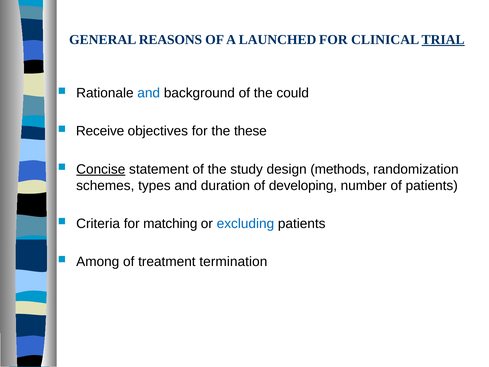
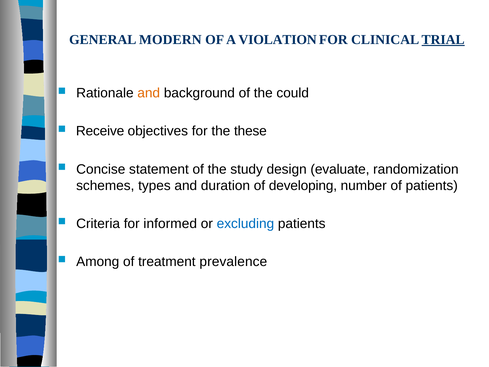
REASONS: REASONS -> MODERN (170, 40)
LAUNCHED: LAUNCHED -> VIOLATION (278, 40)
and colour: blue -> orange (149, 93)
Concise underline: present -> none (101, 169)
methods: methods -> evaluate (340, 169)
matching: matching -> informed (170, 223)
termination: termination -> prevalence (233, 262)
